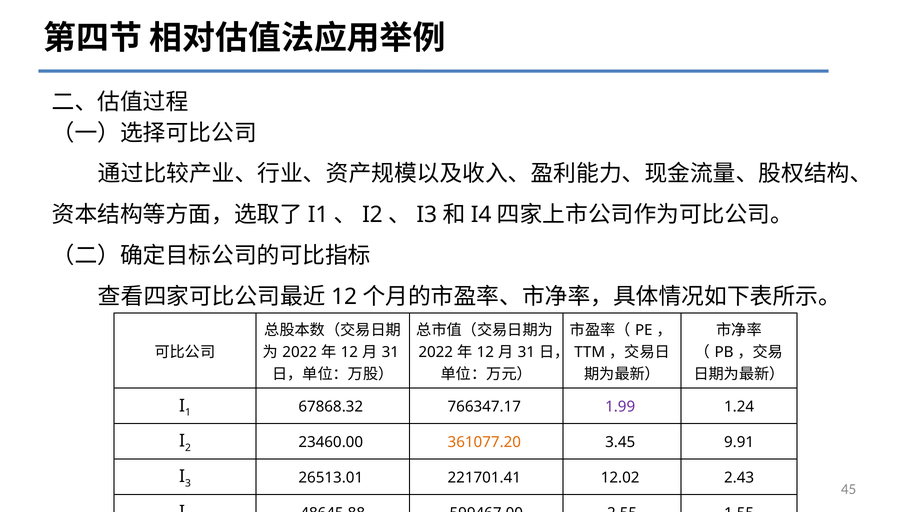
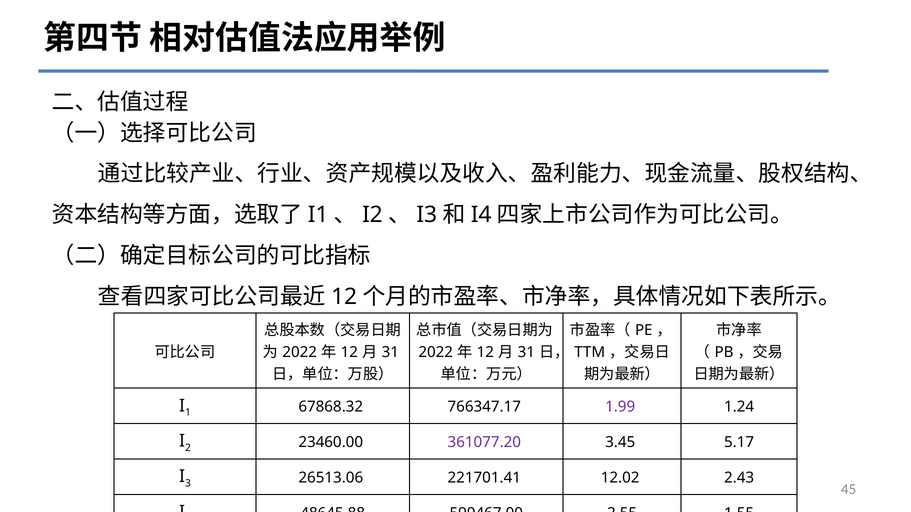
361077.20 colour: orange -> purple (484, 443)
9.91: 9.91 -> 5.17 (739, 443)
26513.01: 26513.01 -> 26513.06 (331, 478)
